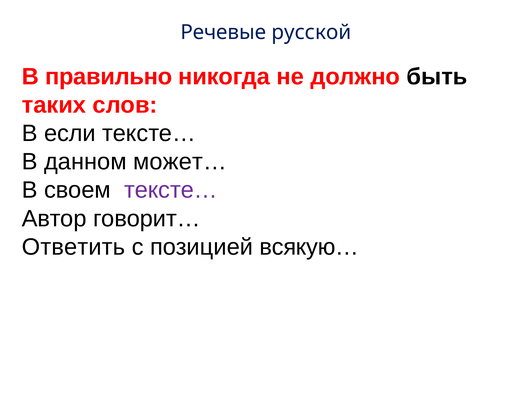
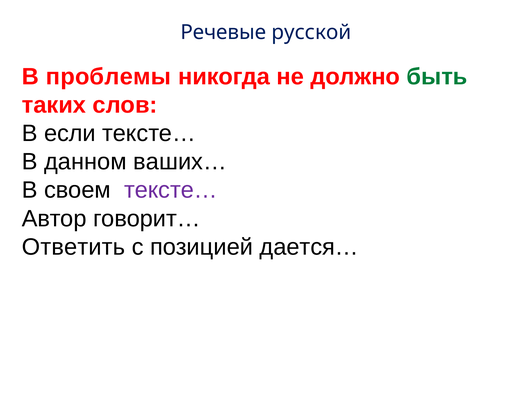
правильно: правильно -> проблемы (108, 77)
быть colour: black -> green (437, 77)
может…: может… -> ваших… (180, 162)
всякую…: всякую… -> дается… (309, 247)
